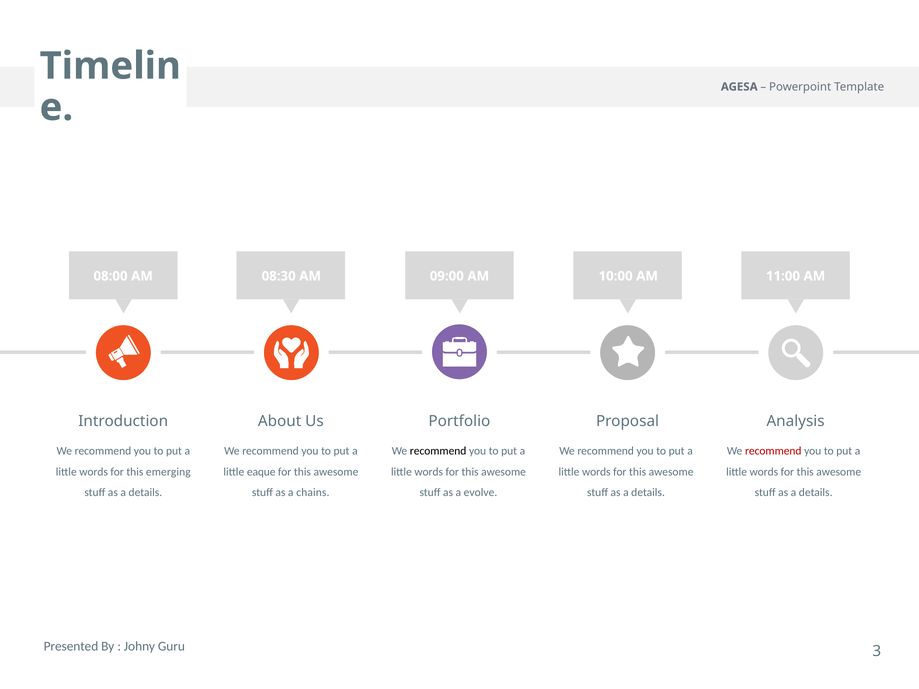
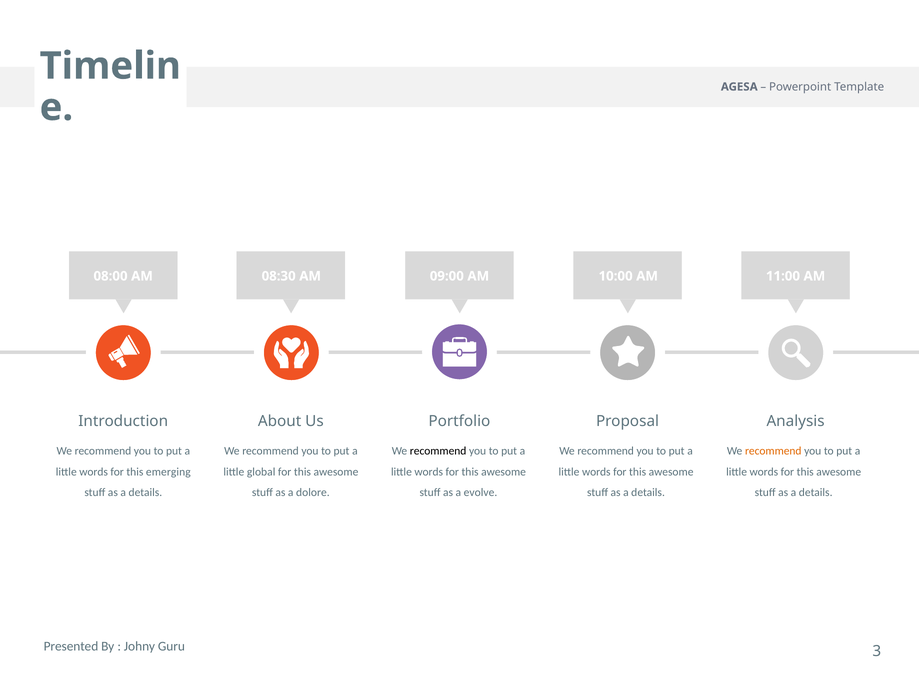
recommend colour: red -> orange (773, 451)
eaque: eaque -> global (261, 472)
chains: chains -> dolore (313, 493)
